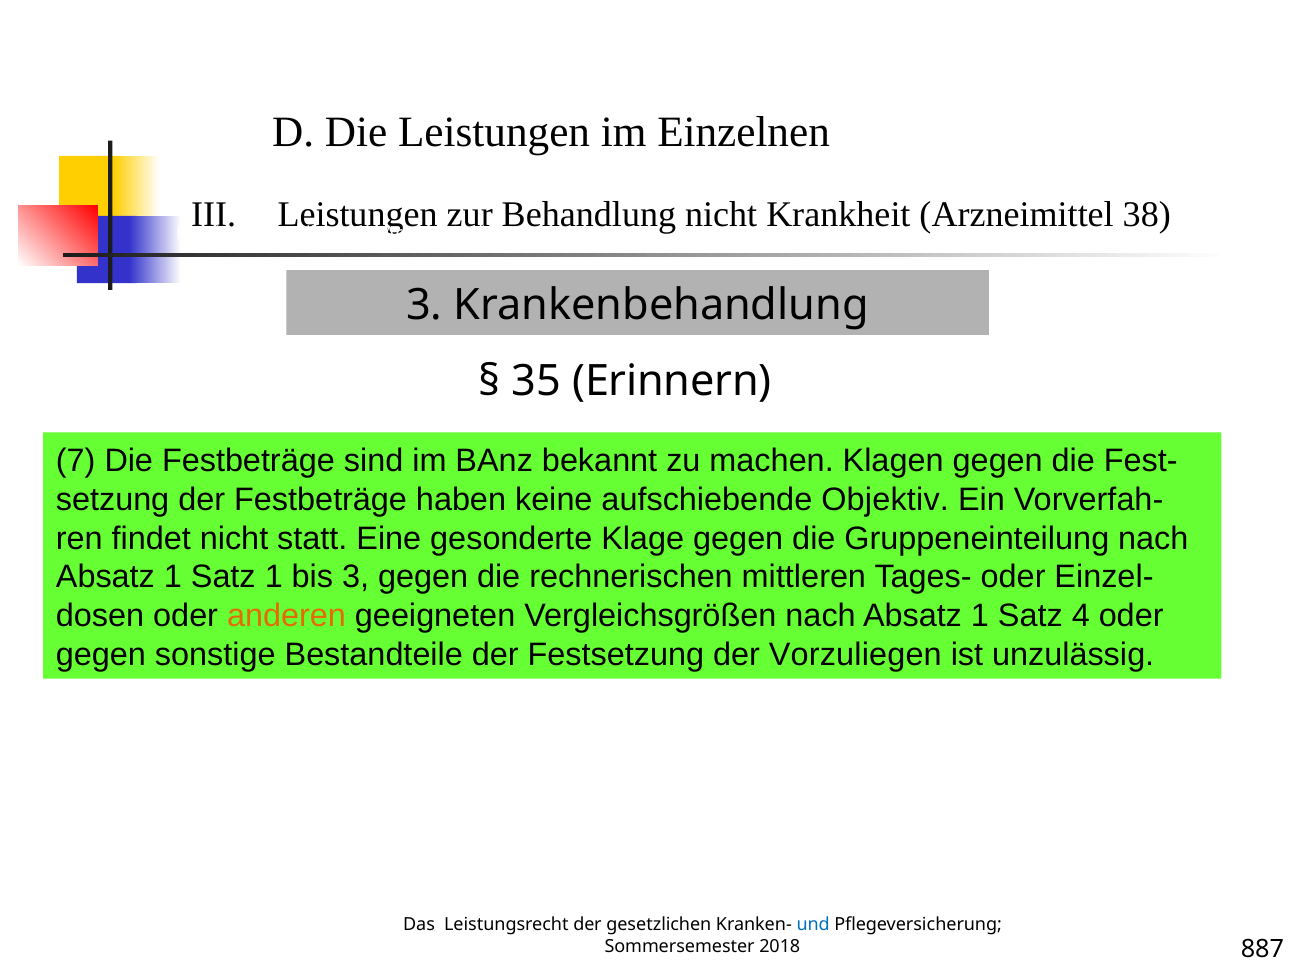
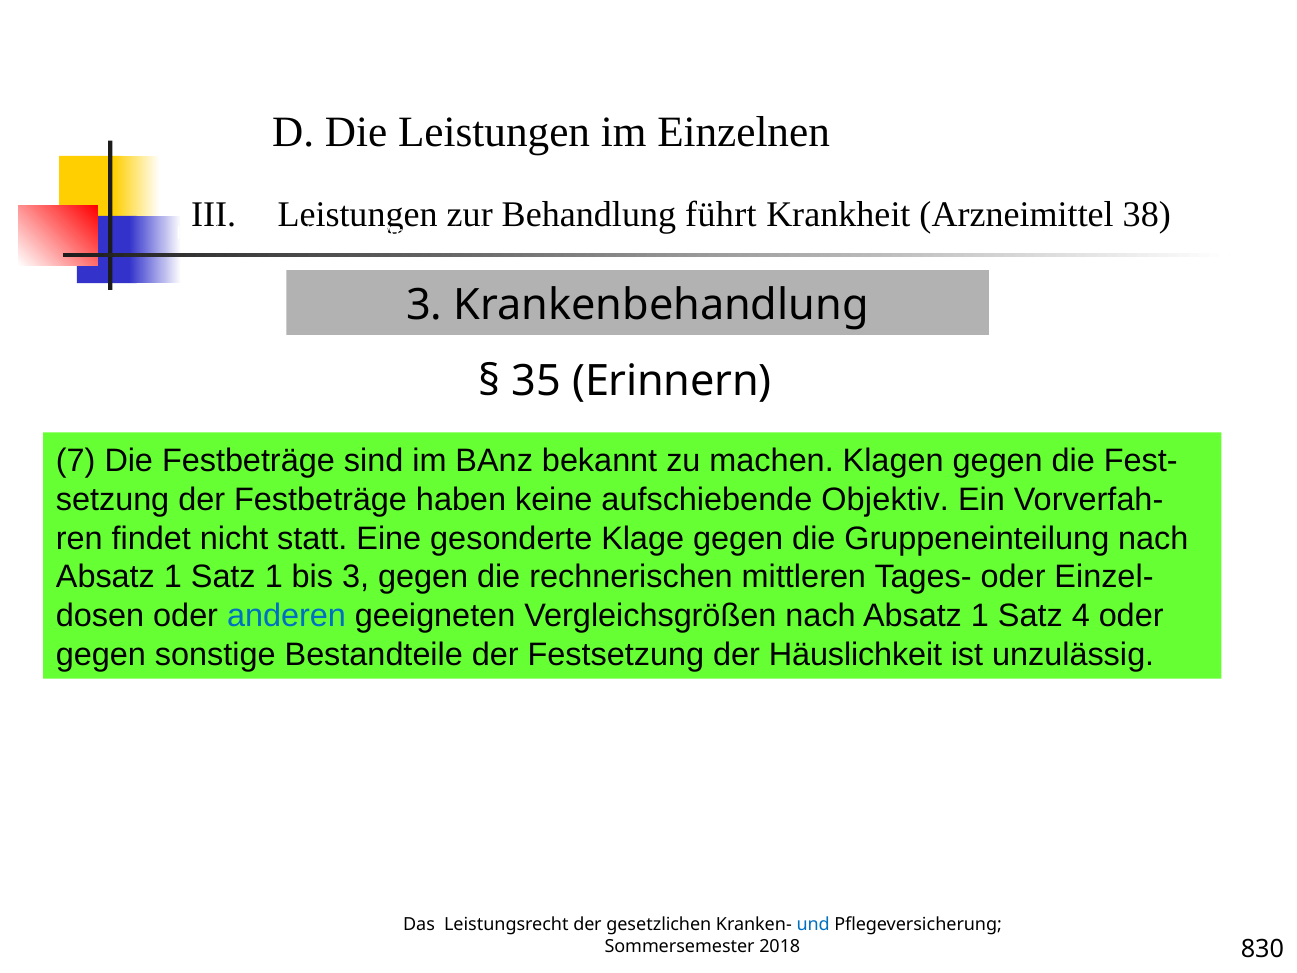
Behandlung nicht: nicht -> führt (721, 214)
anderen colour: orange -> blue (287, 616)
Vorzuliegen: Vorzuliegen -> Häuslichkeit (856, 655)
887: 887 -> 830 (1262, 949)
